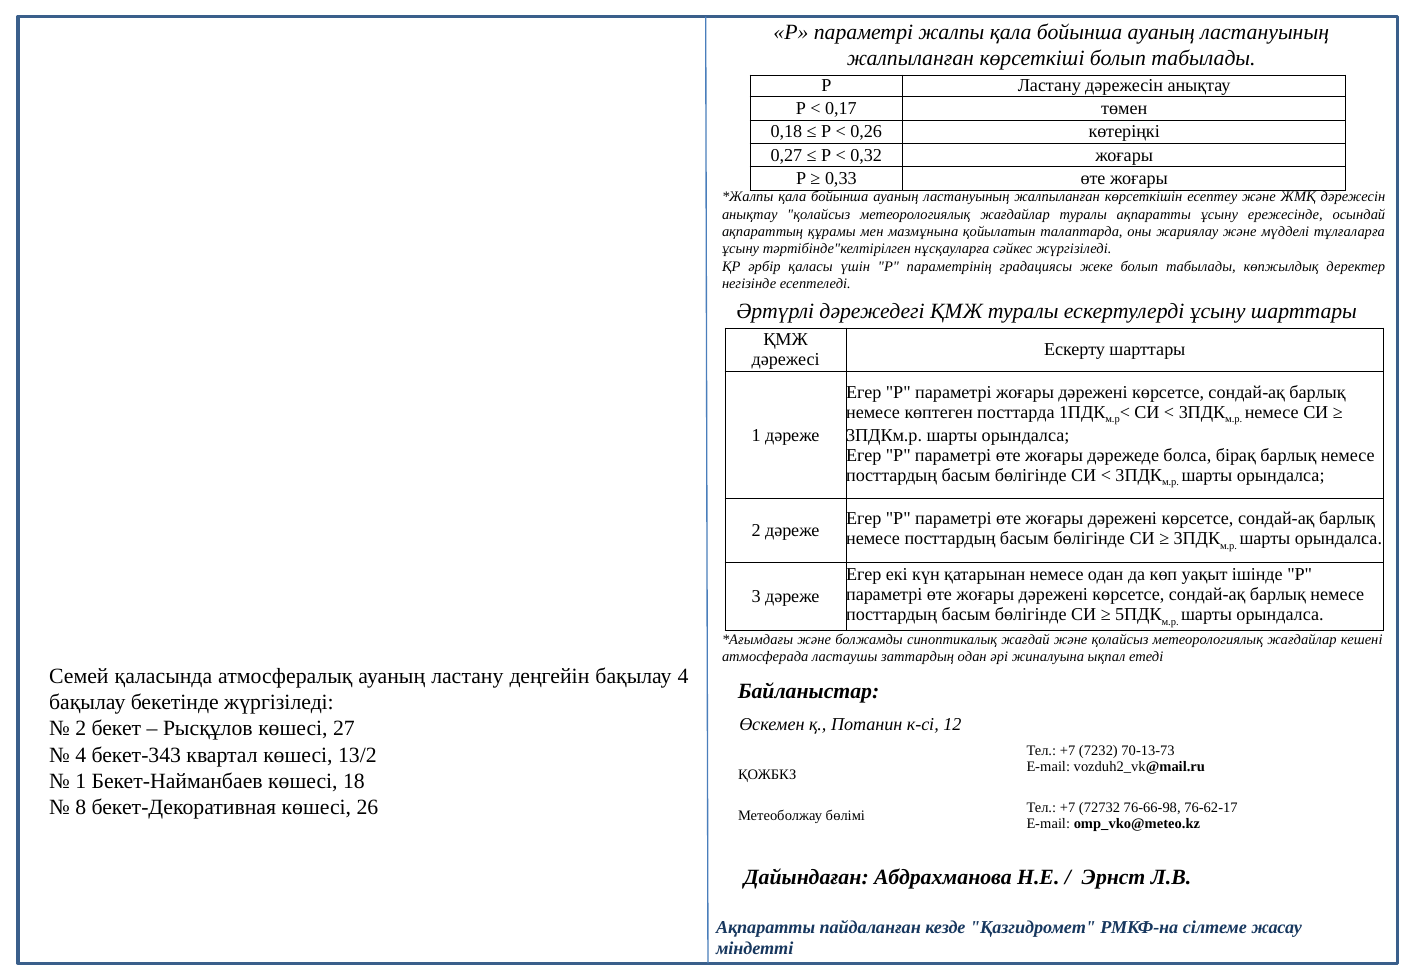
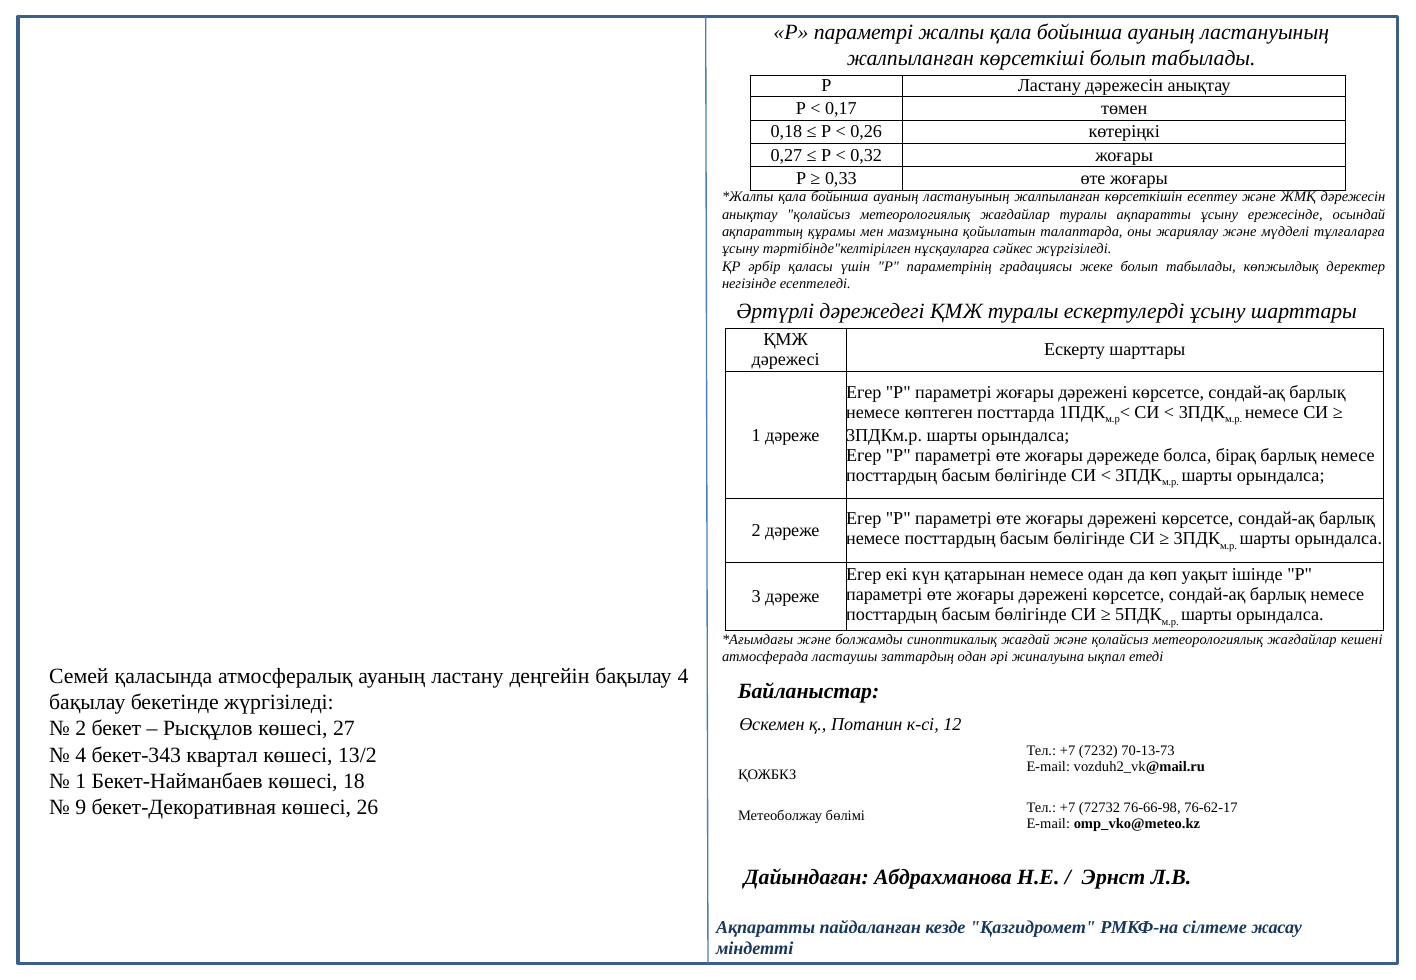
8: 8 -> 9 (81, 807)
